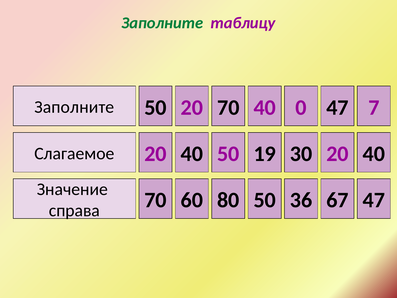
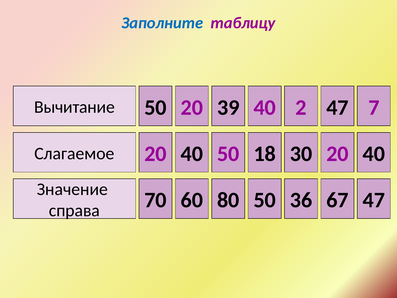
Заполните colour: green -> blue (162, 23)
20 70: 70 -> 39 (228, 107)
0: 0 -> 2 (301, 107)
Заполните: Заполните -> Вычитание (74, 107)
19: 19 -> 18 (265, 154)
